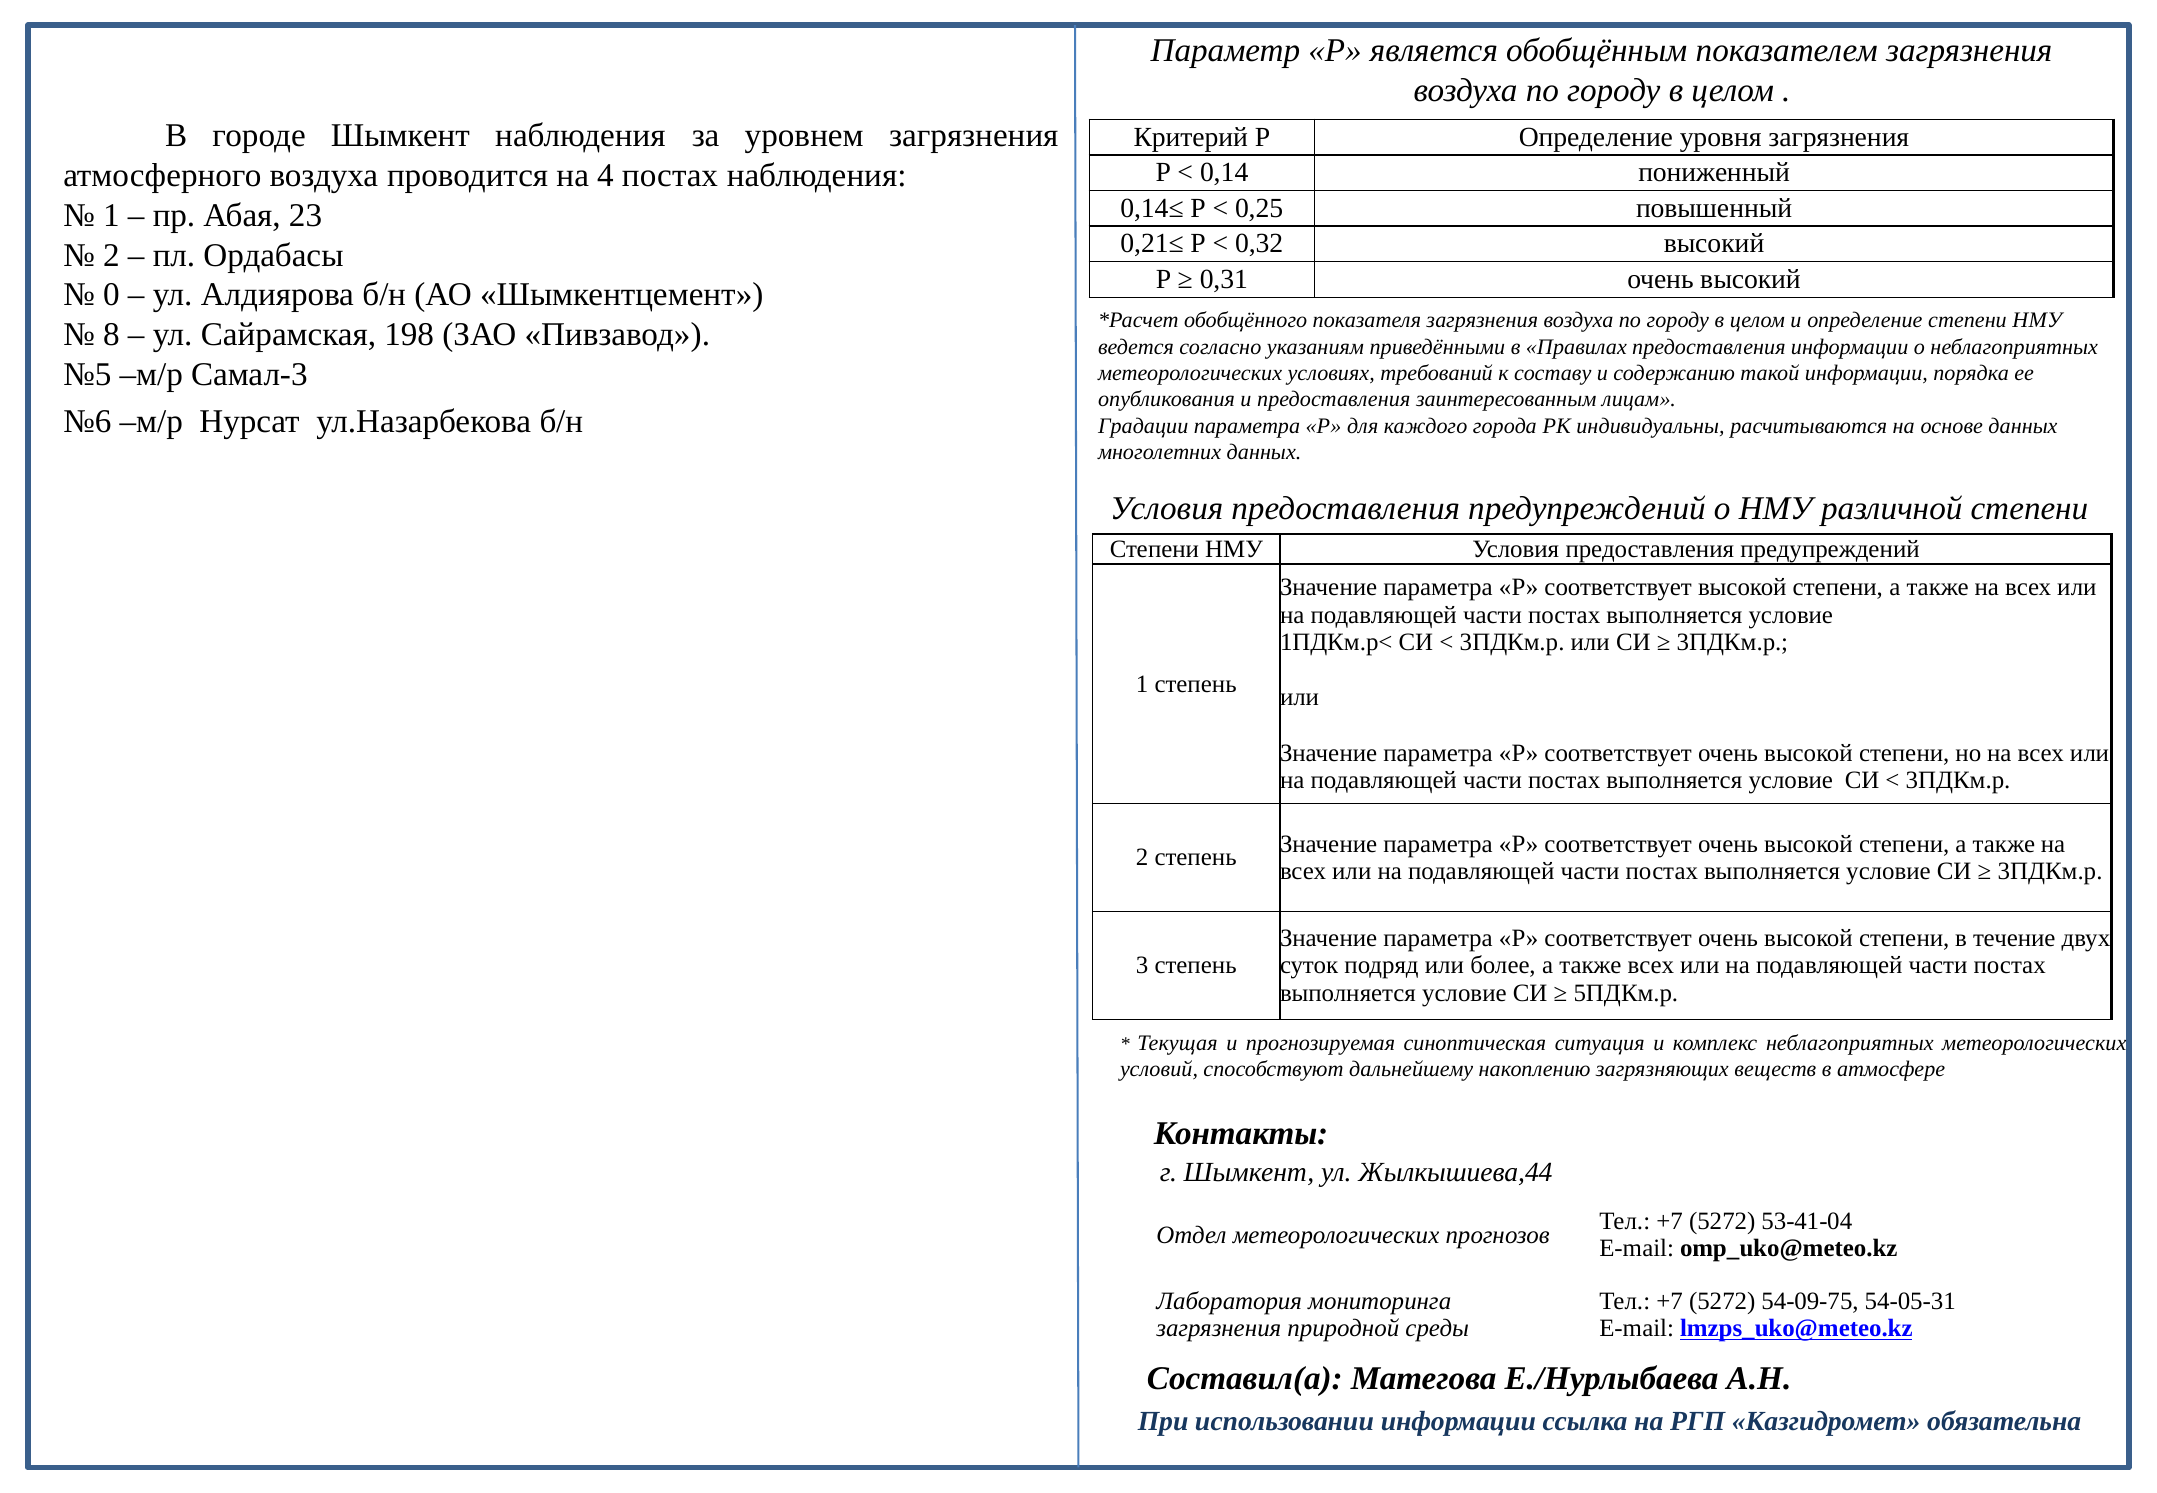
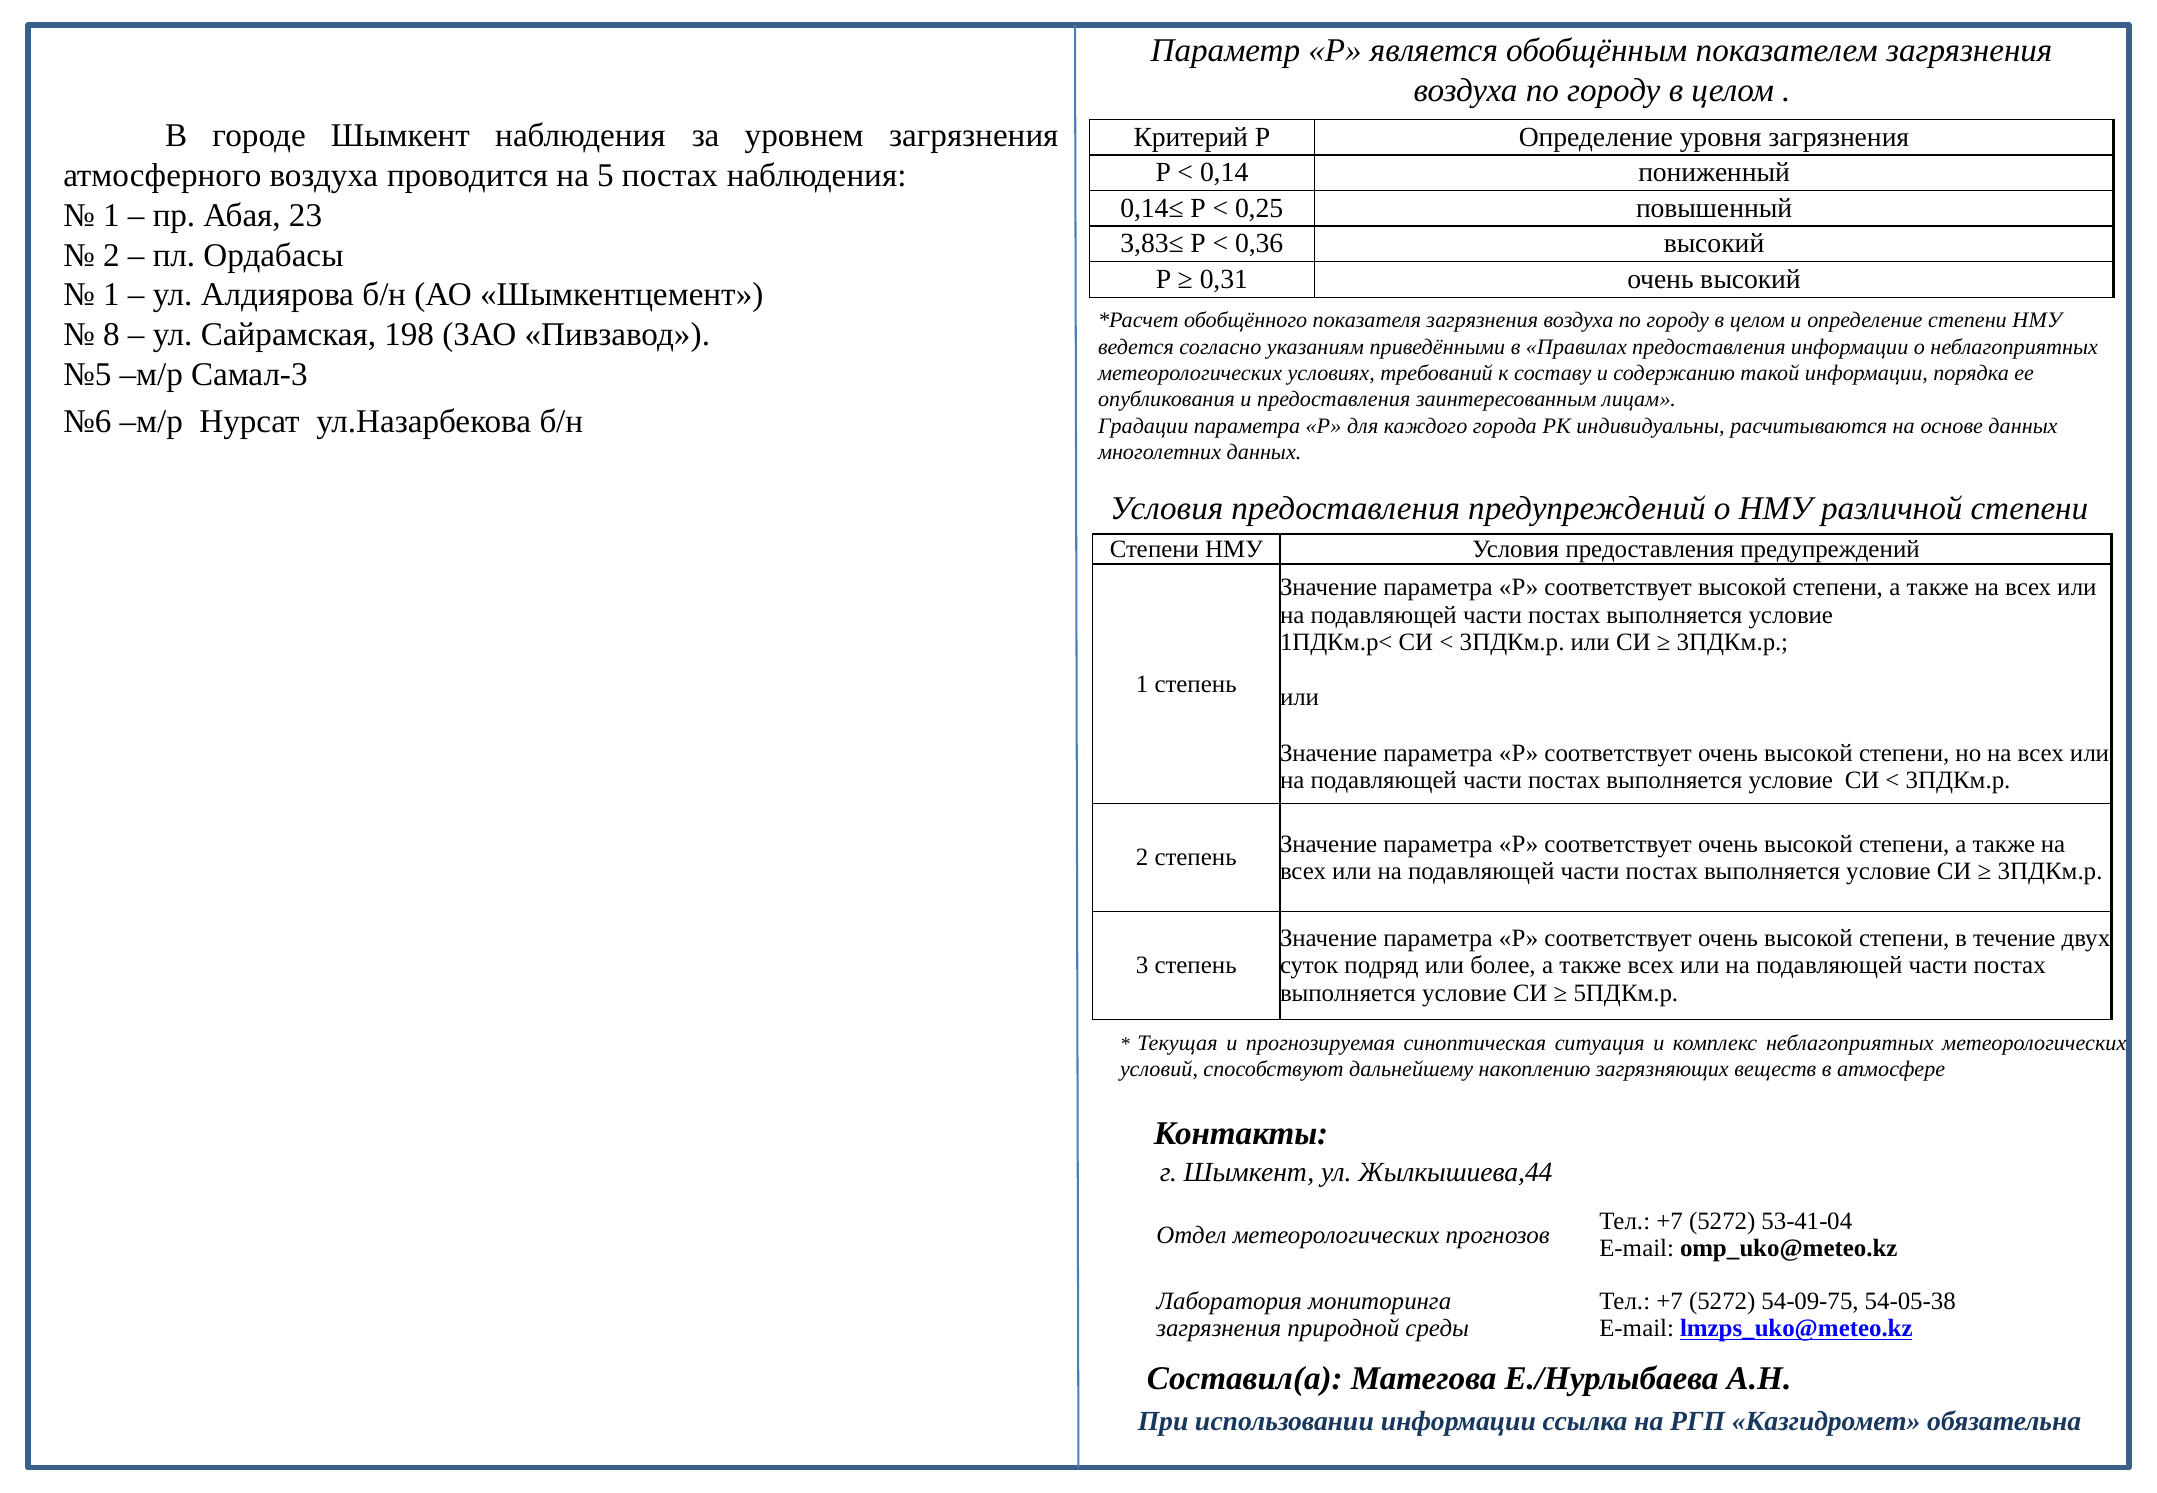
4: 4 -> 5 (605, 176)
0,21≤: 0,21≤ -> 3,83≤ (1152, 244)
0,32: 0,32 -> 0,36 (1259, 244)
0: 0 -> 1 (111, 295)
54-05-31: 54-05-31 -> 54-05-38 (1910, 1301)
